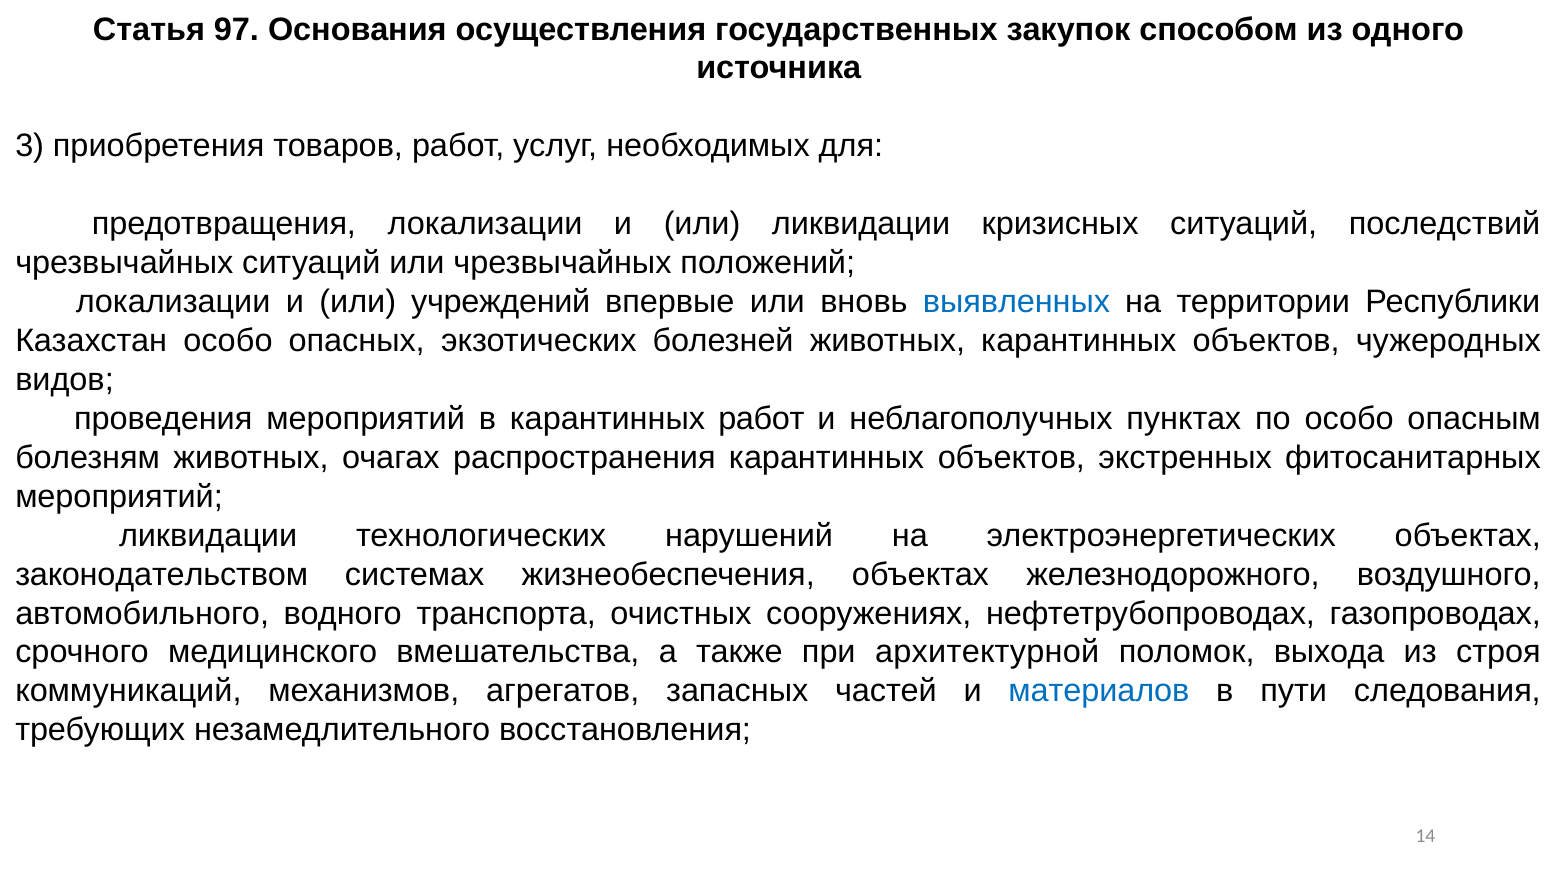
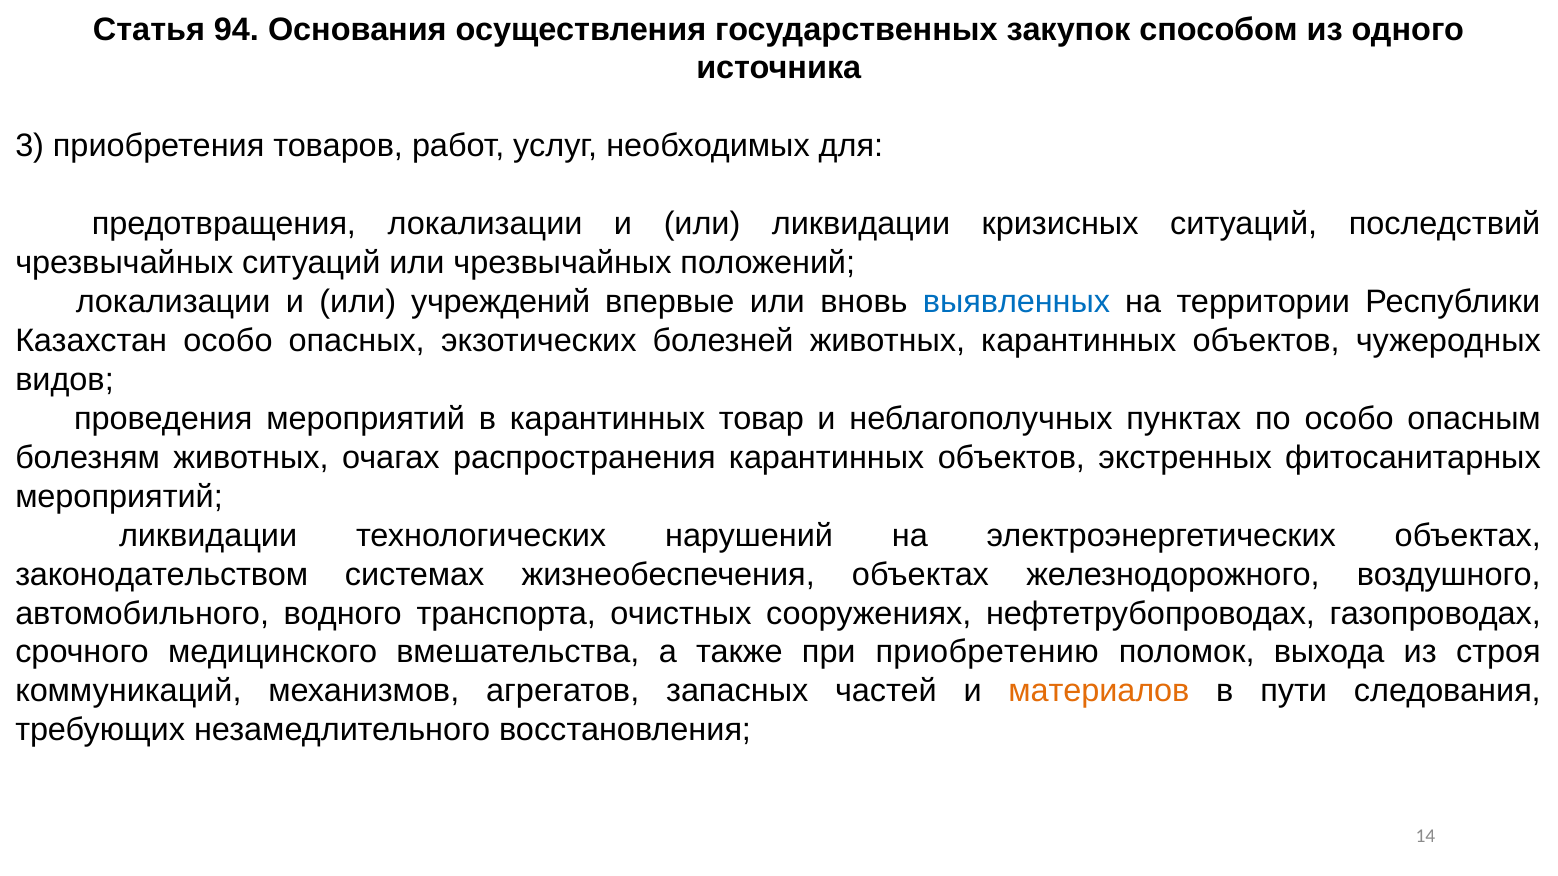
97: 97 -> 94 (236, 29)
карантинных работ: работ -> товар (761, 419)
архитектурной: архитектурной -> приобретению (987, 653)
материалов colour: blue -> orange (1099, 691)
